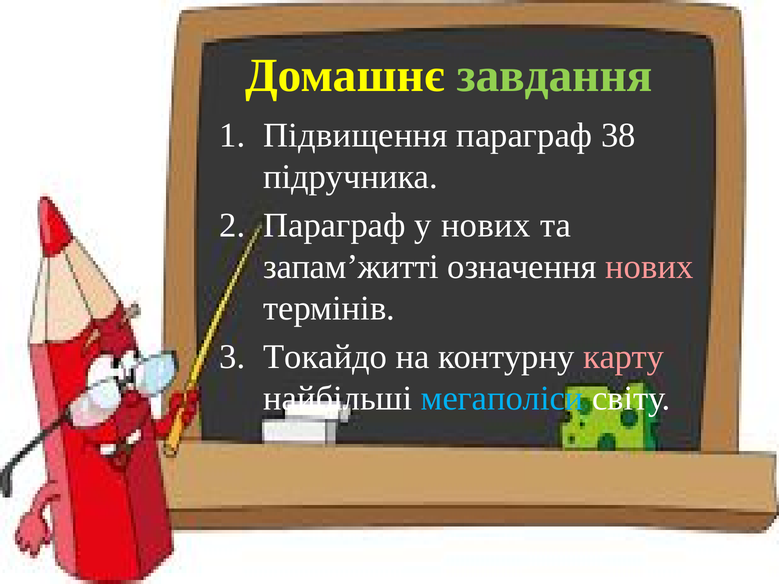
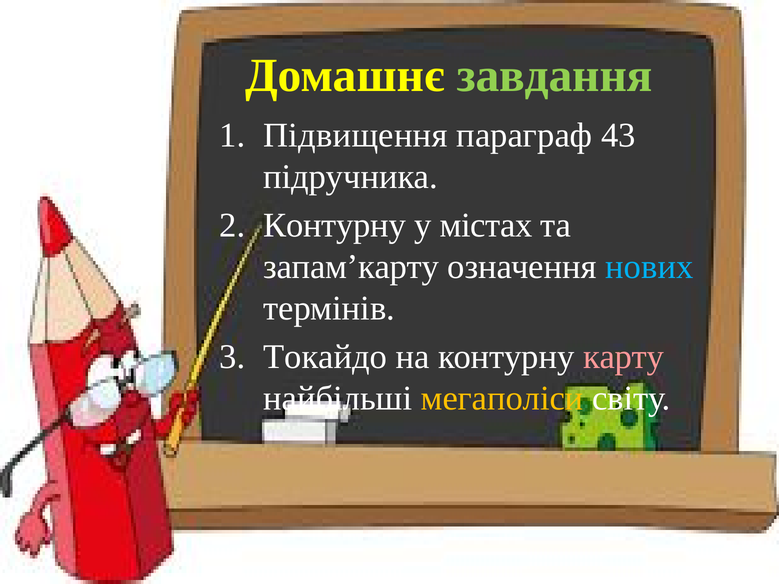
38: 38 -> 43 (618, 135)
Параграф: Параграф -> Контурну (335, 225)
у нових: нових -> містах (486, 225)
запам’житті: запам’житті -> запам’карту (351, 267)
нових colour: pink -> light blue (649, 267)
мегаполіси colour: light blue -> yellow (502, 399)
